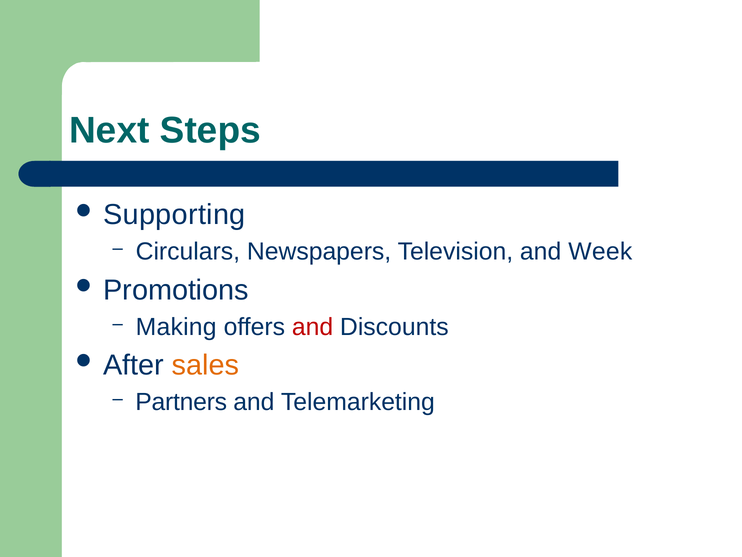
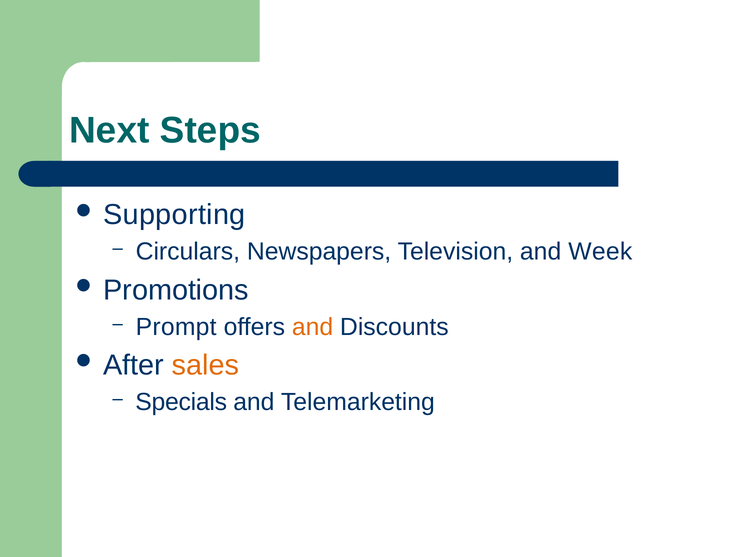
Making: Making -> Prompt (176, 327)
and colour: red -> orange (313, 327)
Partners: Partners -> Specials (181, 402)
